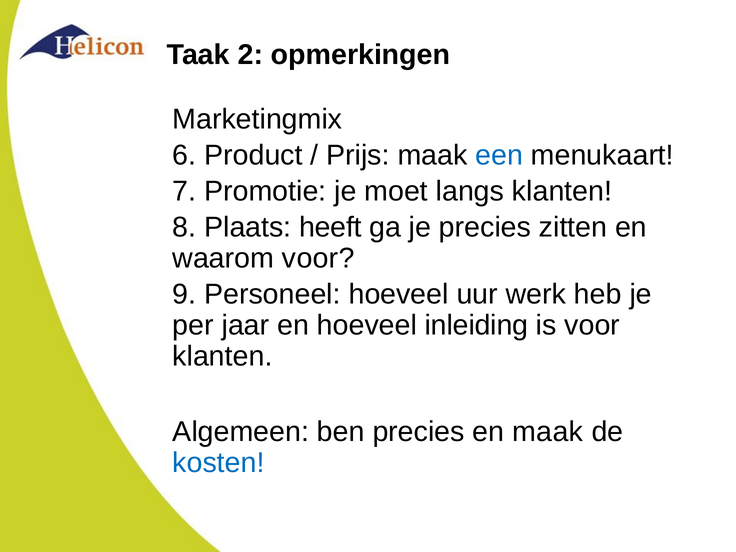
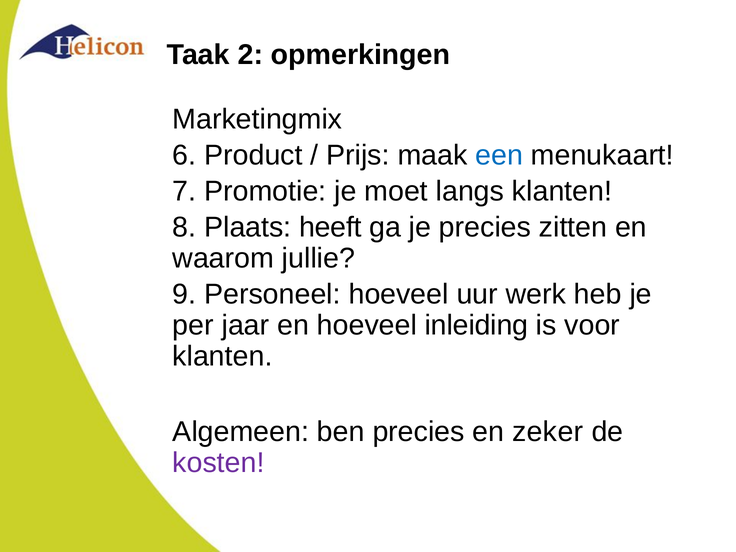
waarom voor: voor -> jullie (319, 258)
en maak: maak -> zeker (548, 432)
kosten colour: blue -> purple (219, 463)
